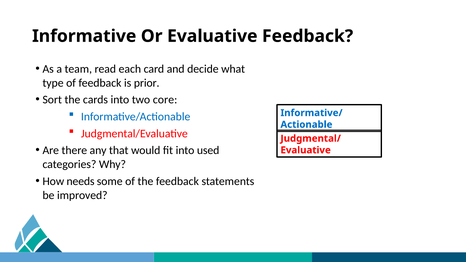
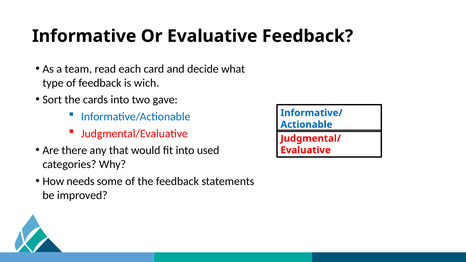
prior: prior -> wich (147, 83)
core: core -> gave (165, 100)
